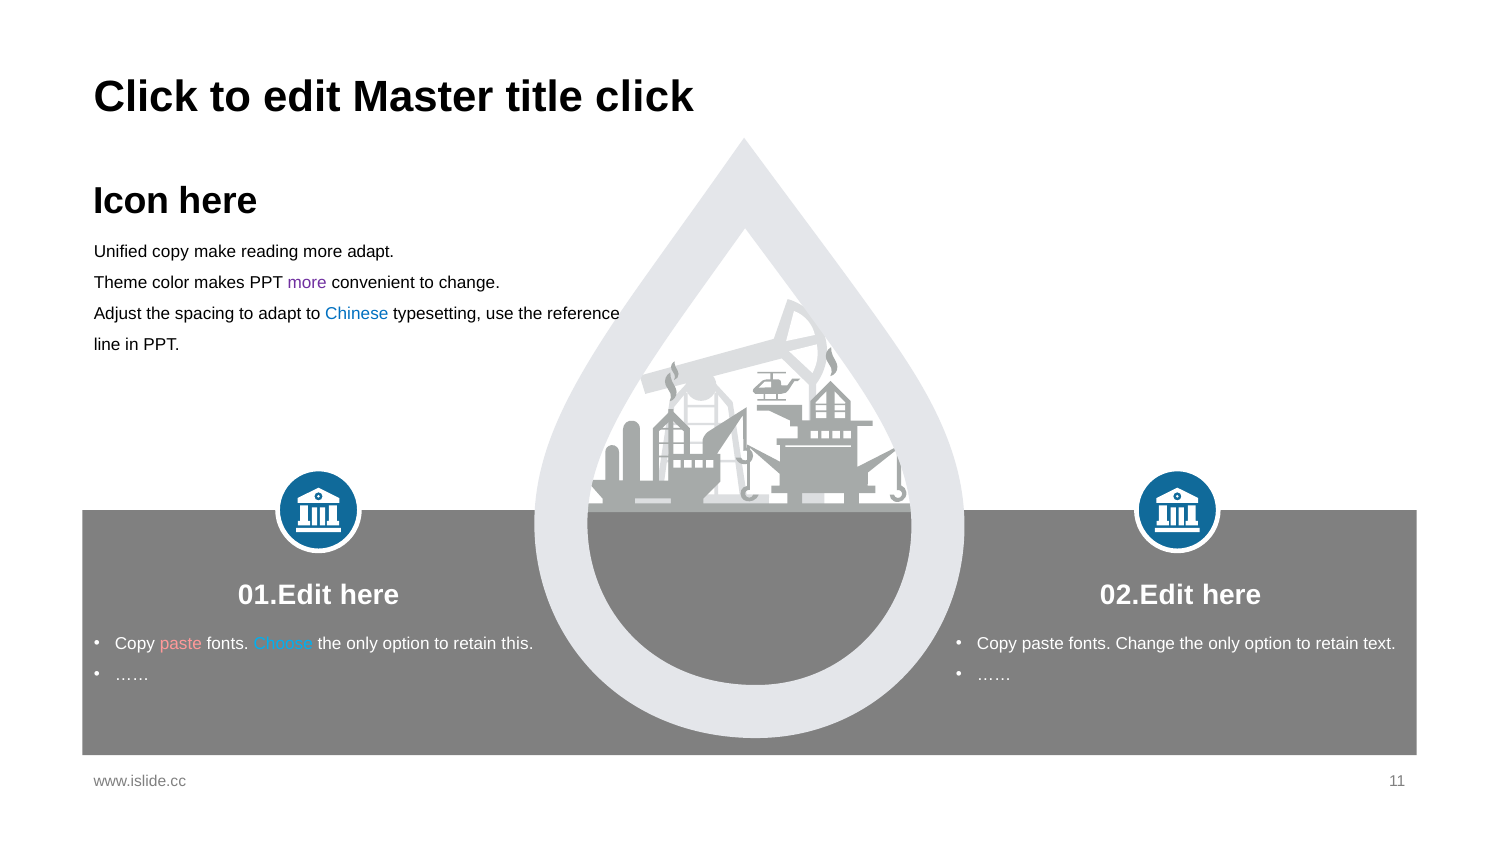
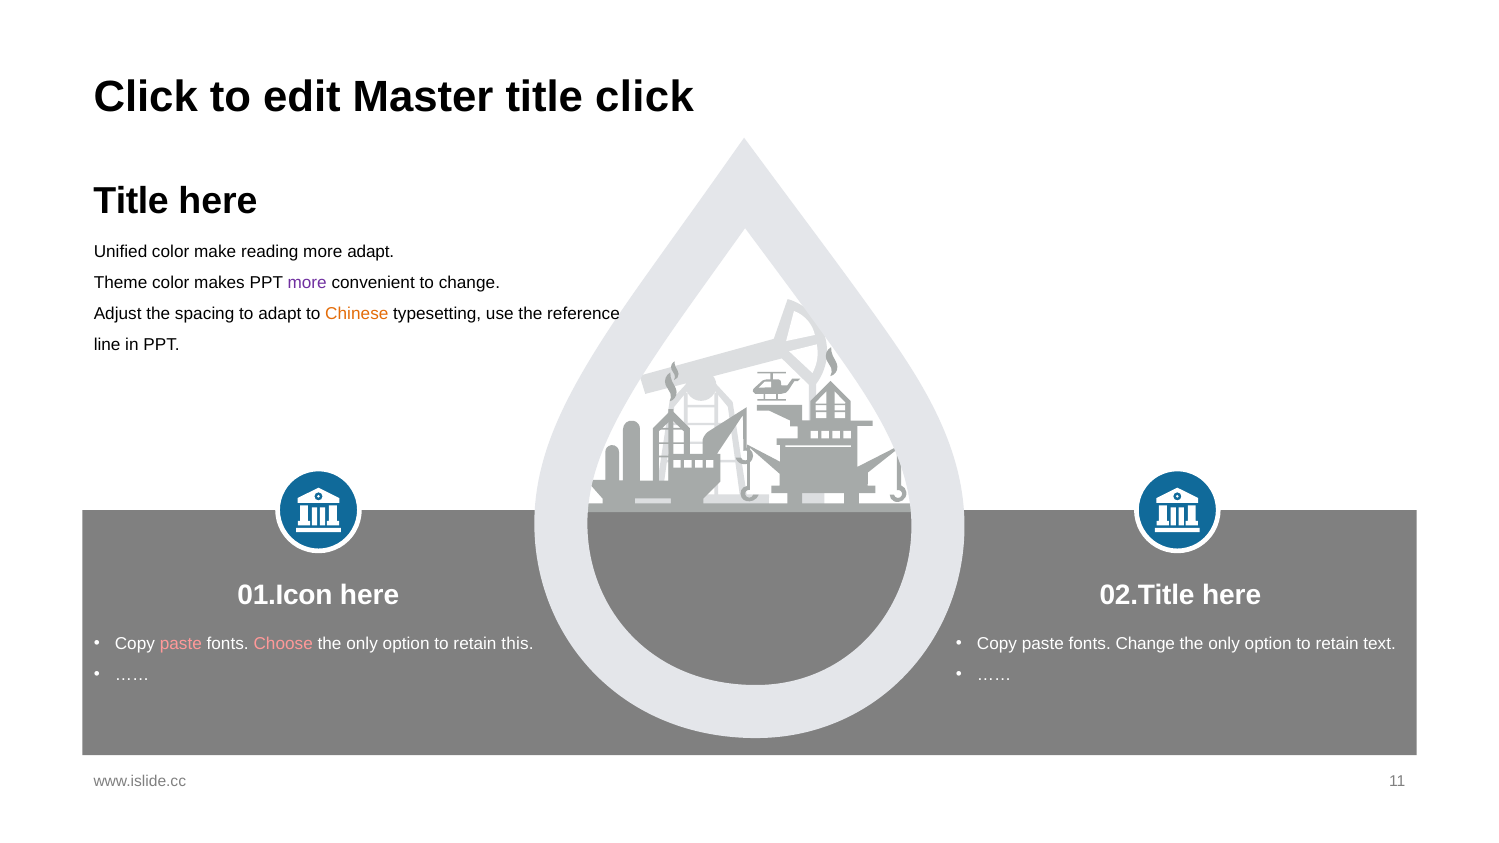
Icon: Icon -> Title (131, 201)
Unified copy: copy -> color (171, 252)
Chinese colour: blue -> orange (357, 314)
01.Edit: 01.Edit -> 01.Icon (285, 596)
02.Edit: 02.Edit -> 02.Title (1147, 596)
Choose colour: light blue -> pink (283, 644)
